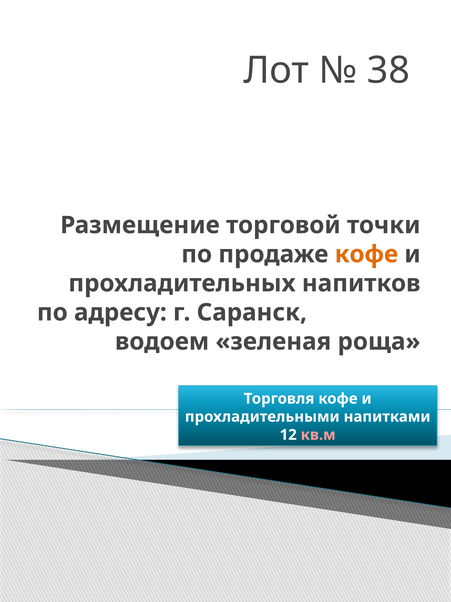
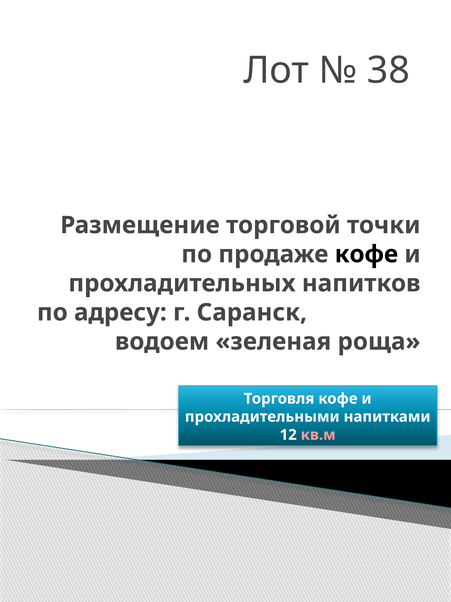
кофе colour: orange -> black (366, 254)
